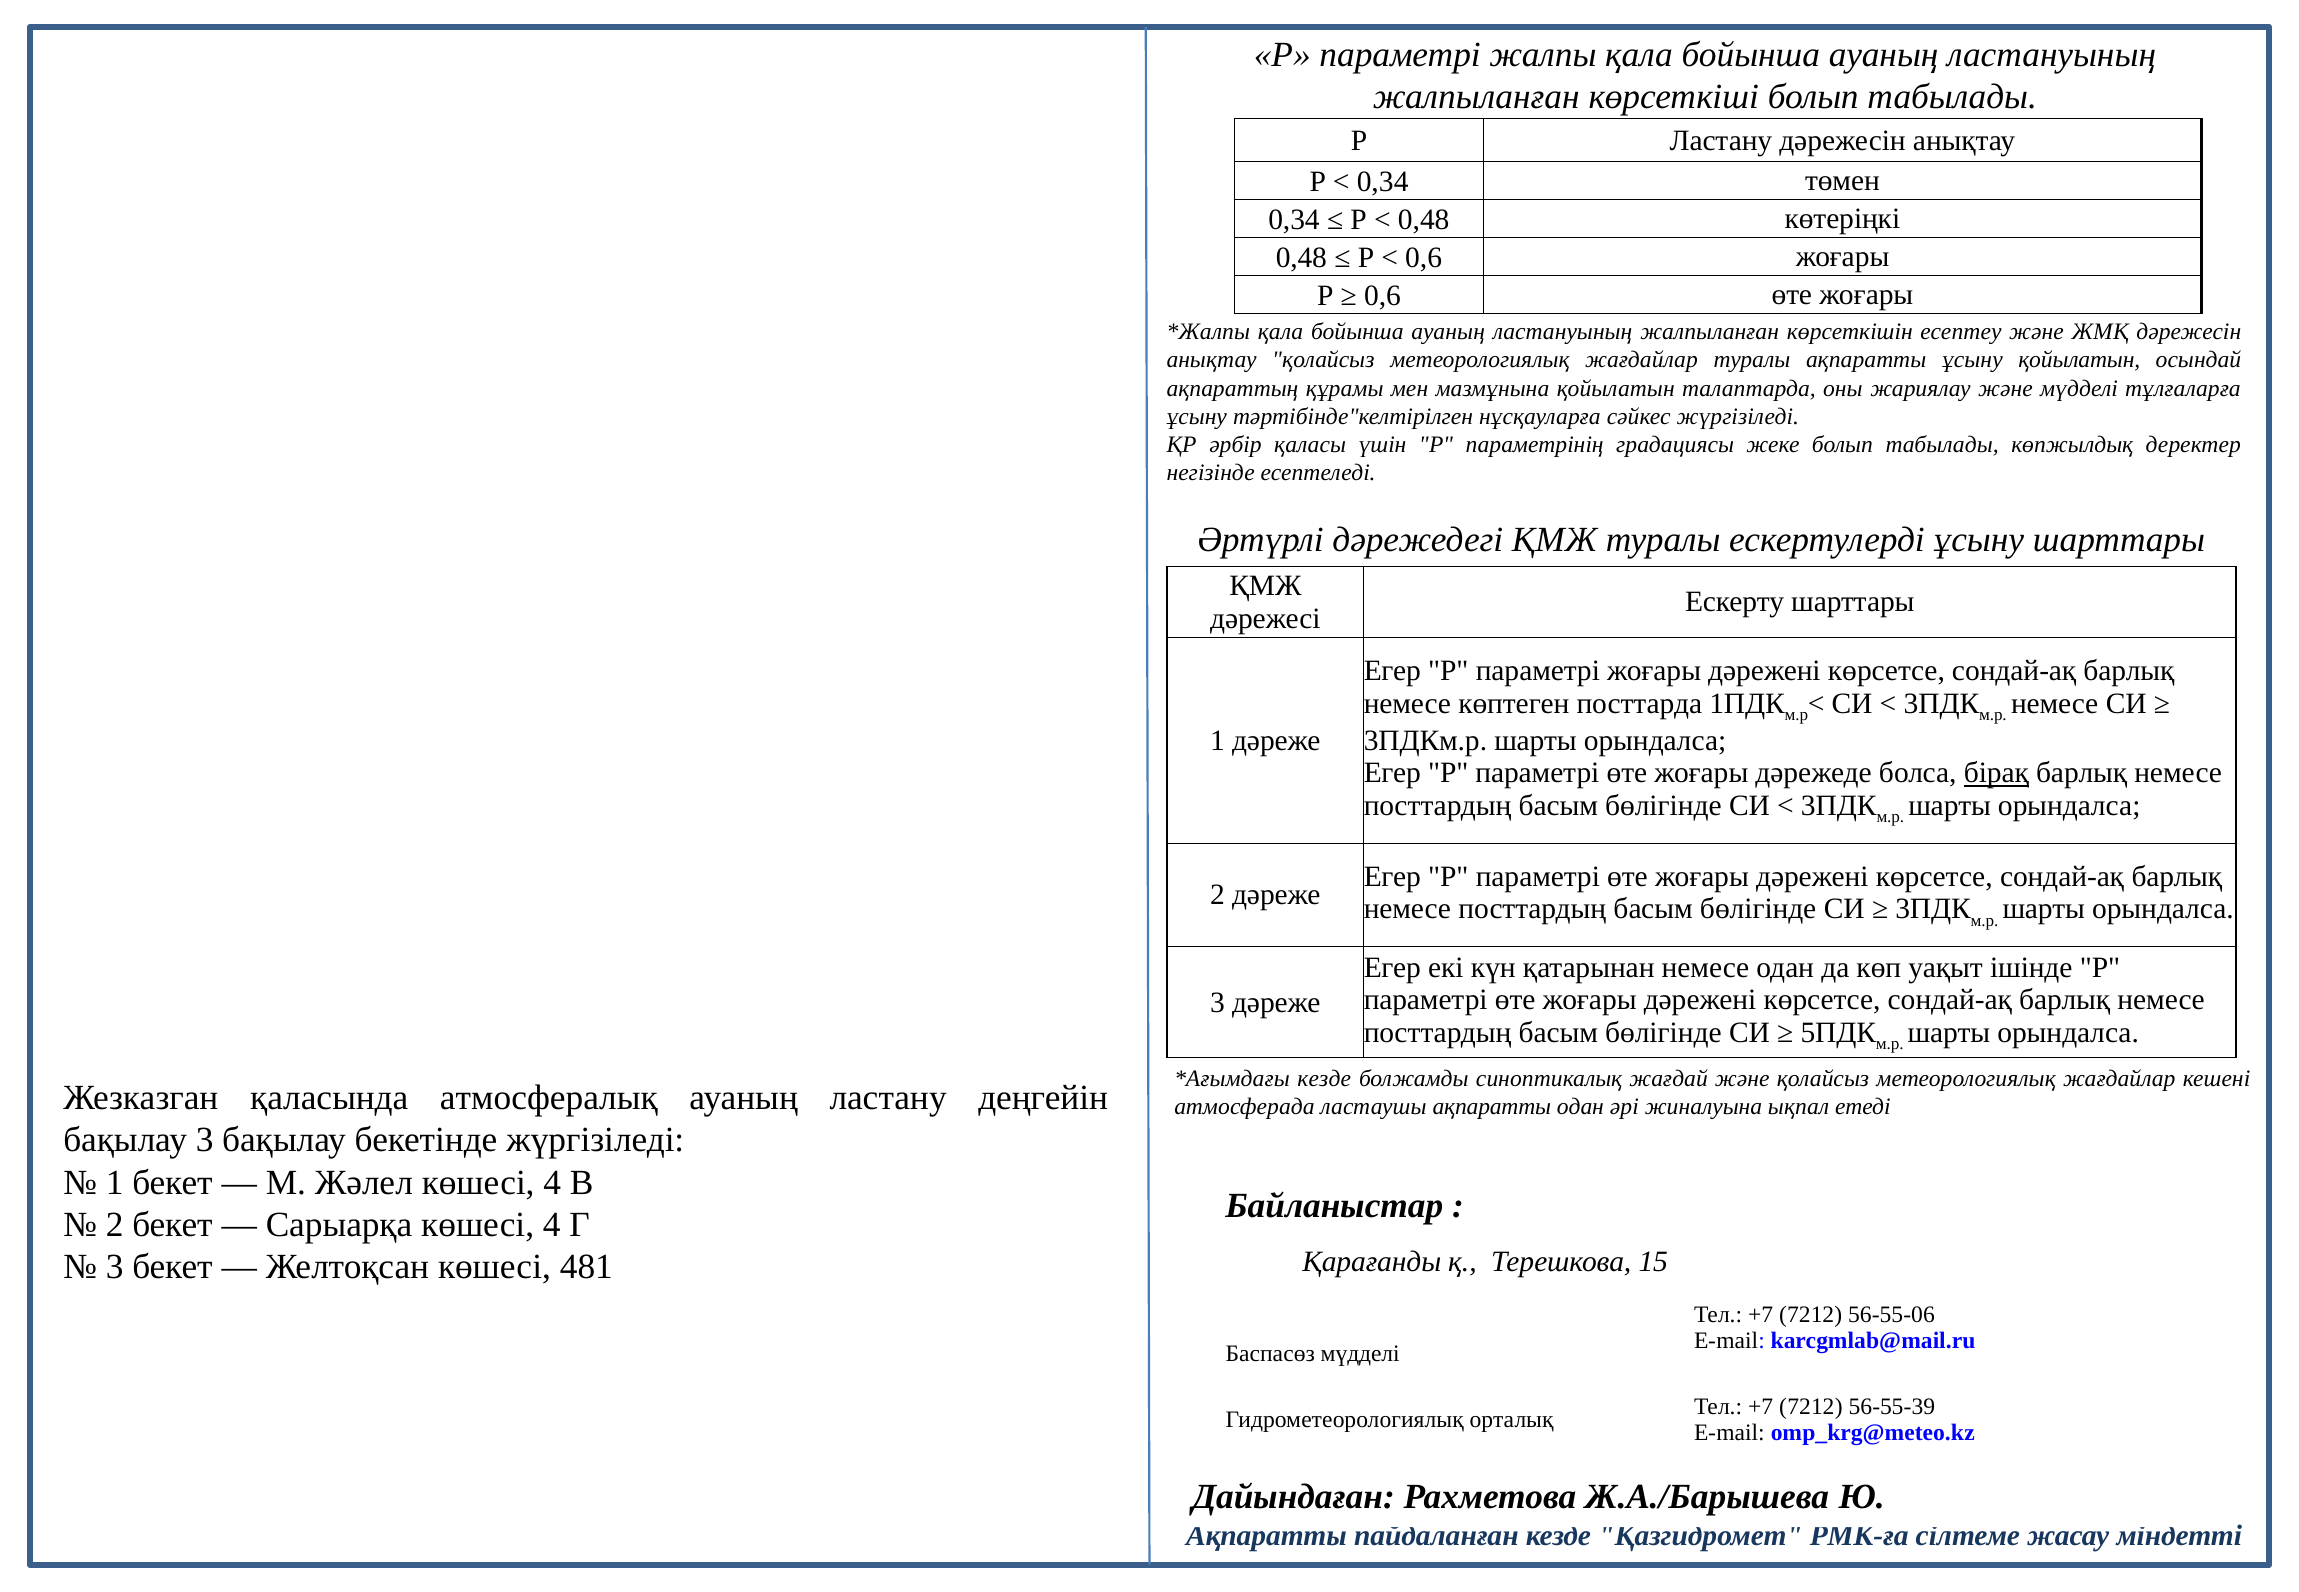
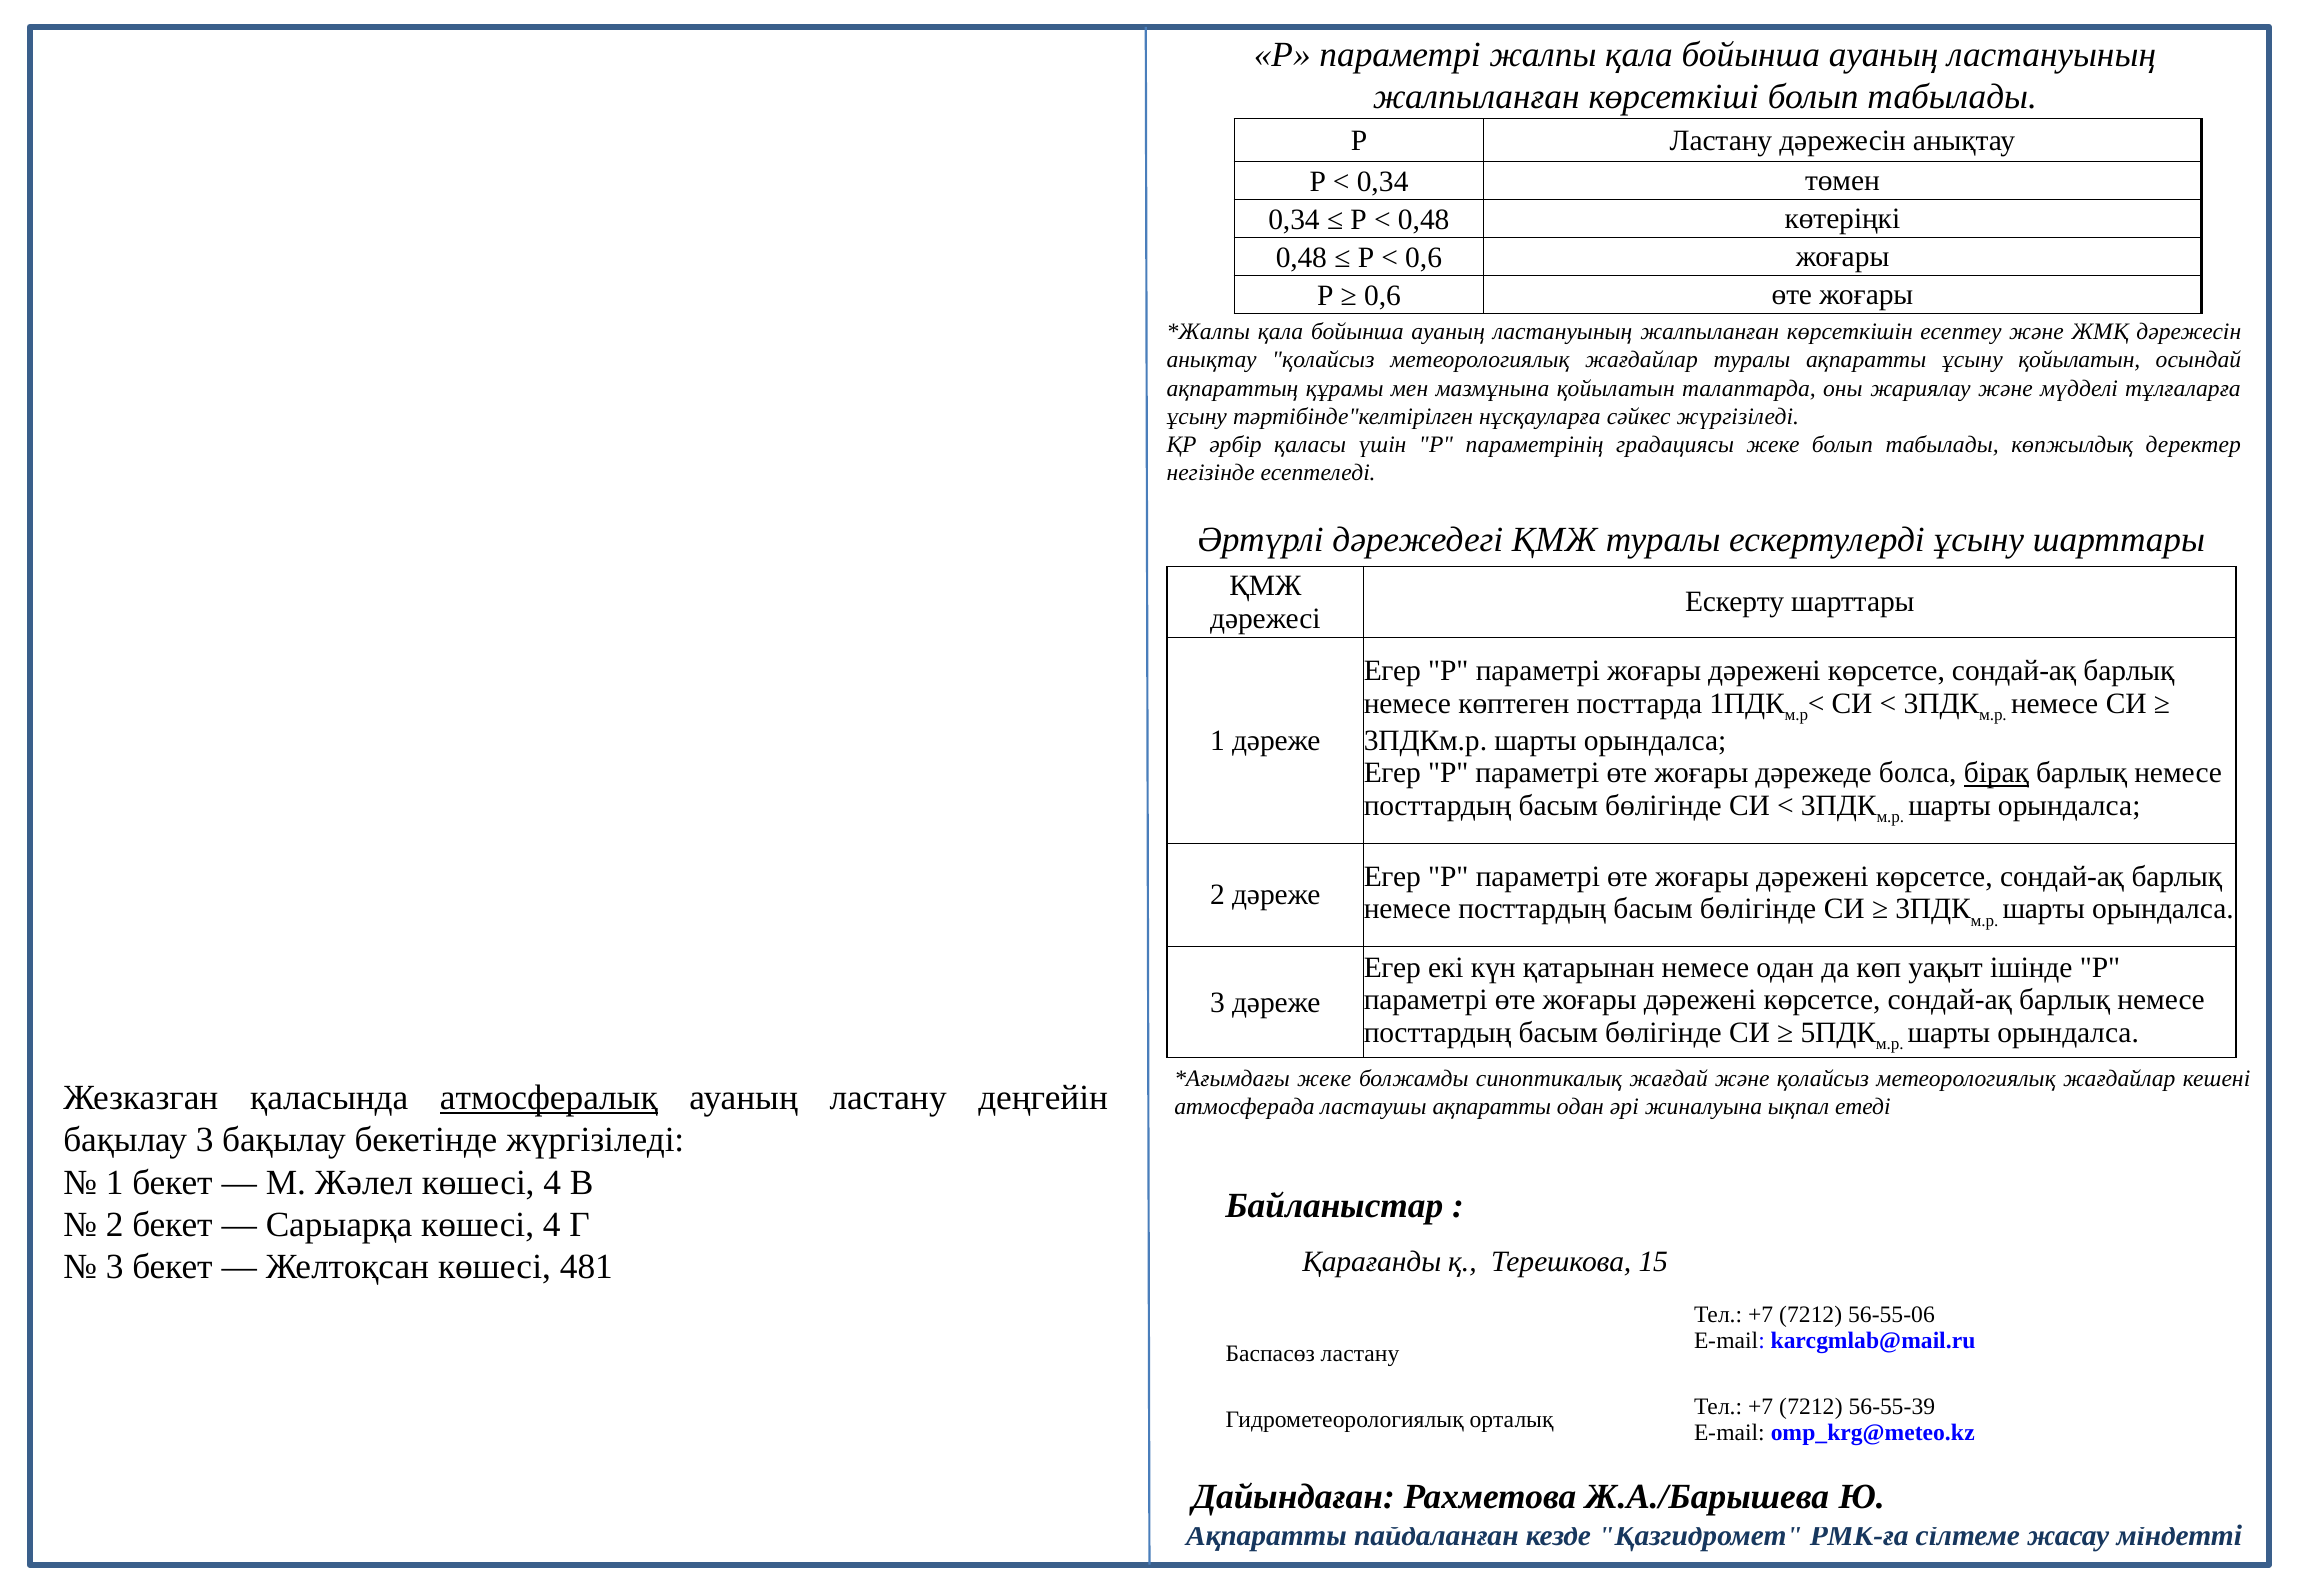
кезде: кезде -> жеке (1324, 1078)
атмосфералық underline: none -> present (549, 1097)
Баспасөз мүдделі: мүдделі -> ластану (1360, 1353)
